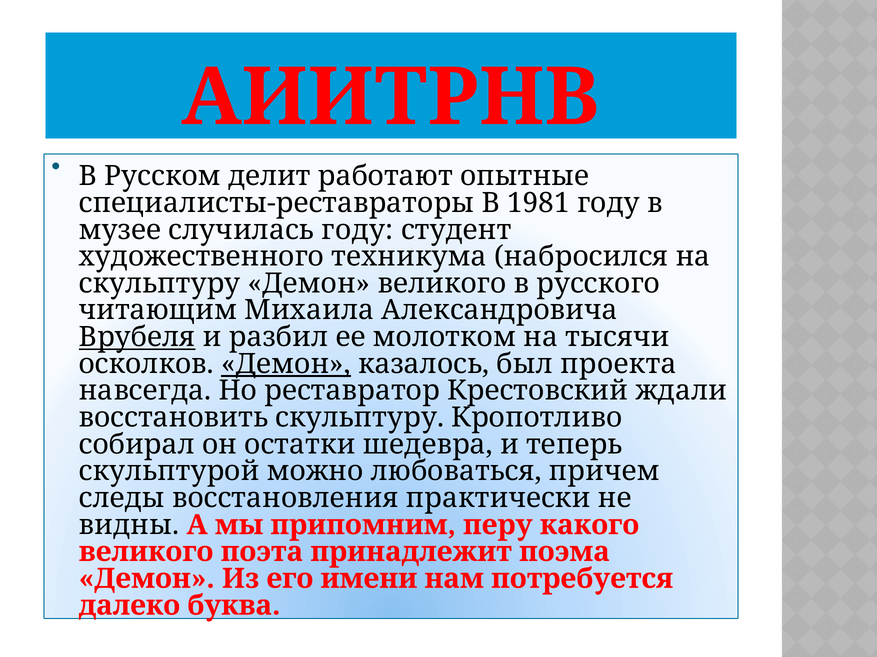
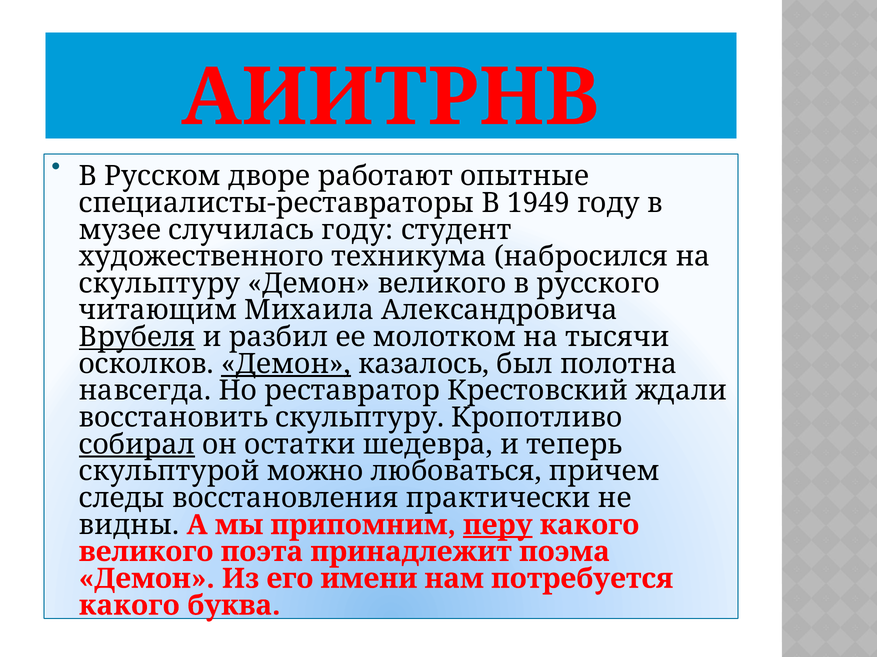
делит: делит -> дворе (269, 176)
1981: 1981 -> 1949 (538, 203)
проекта: проекта -> полотна (619, 364)
собирал underline: none -> present (137, 445)
перу underline: none -> present (498, 526)
далеко: далеко -> какого (129, 606)
